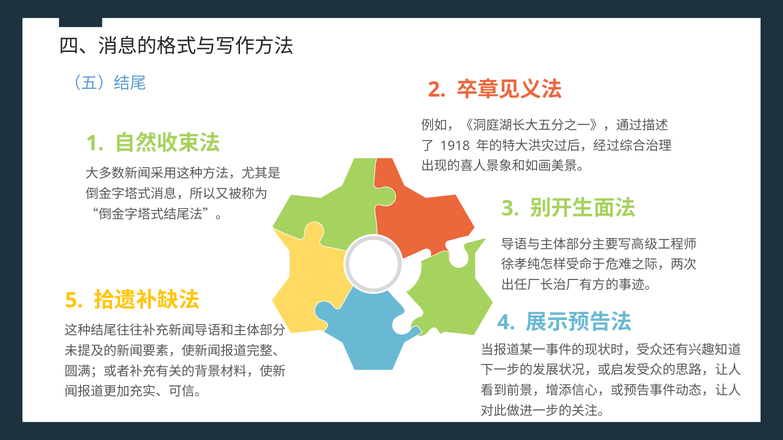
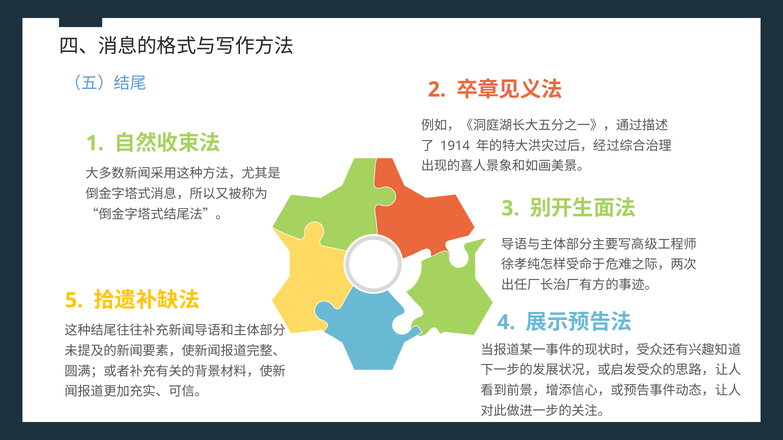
1918: 1918 -> 1914 (455, 146)
